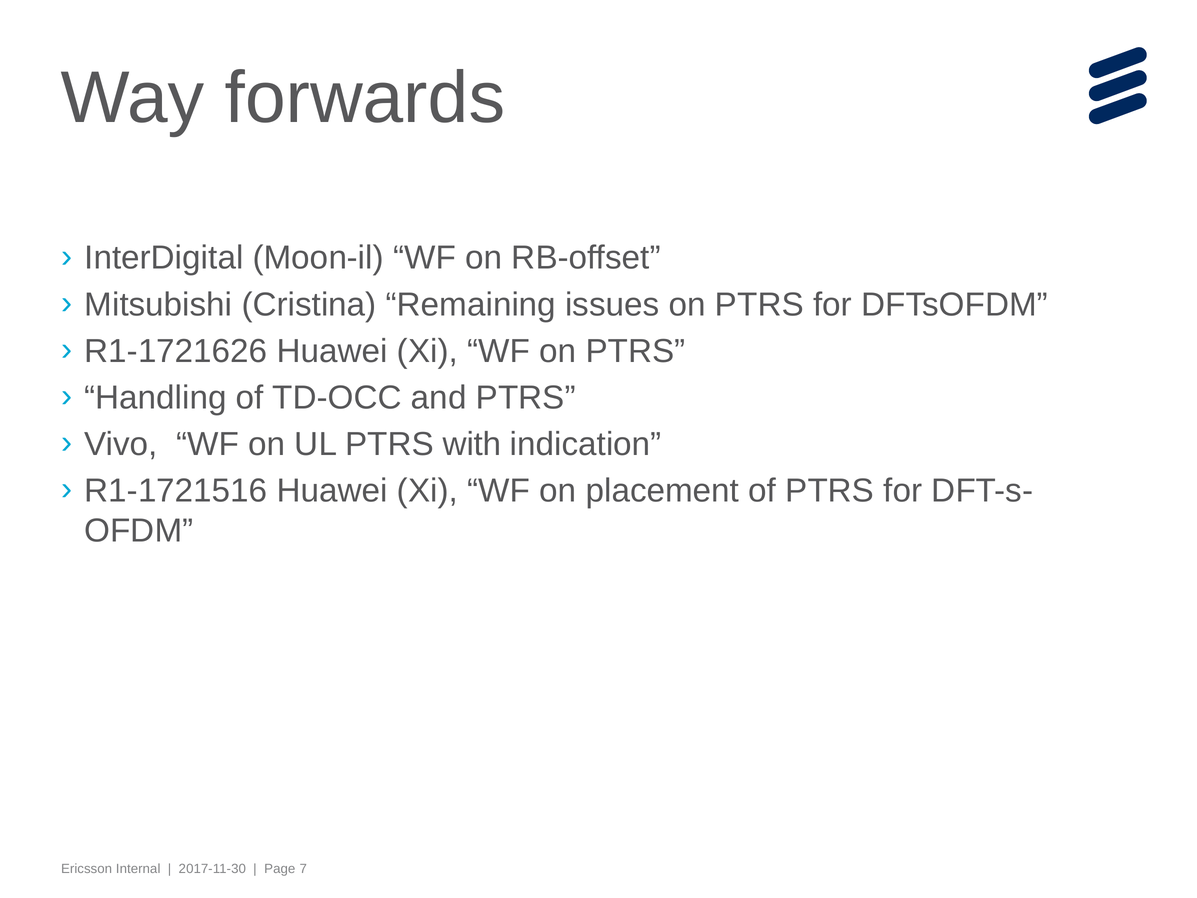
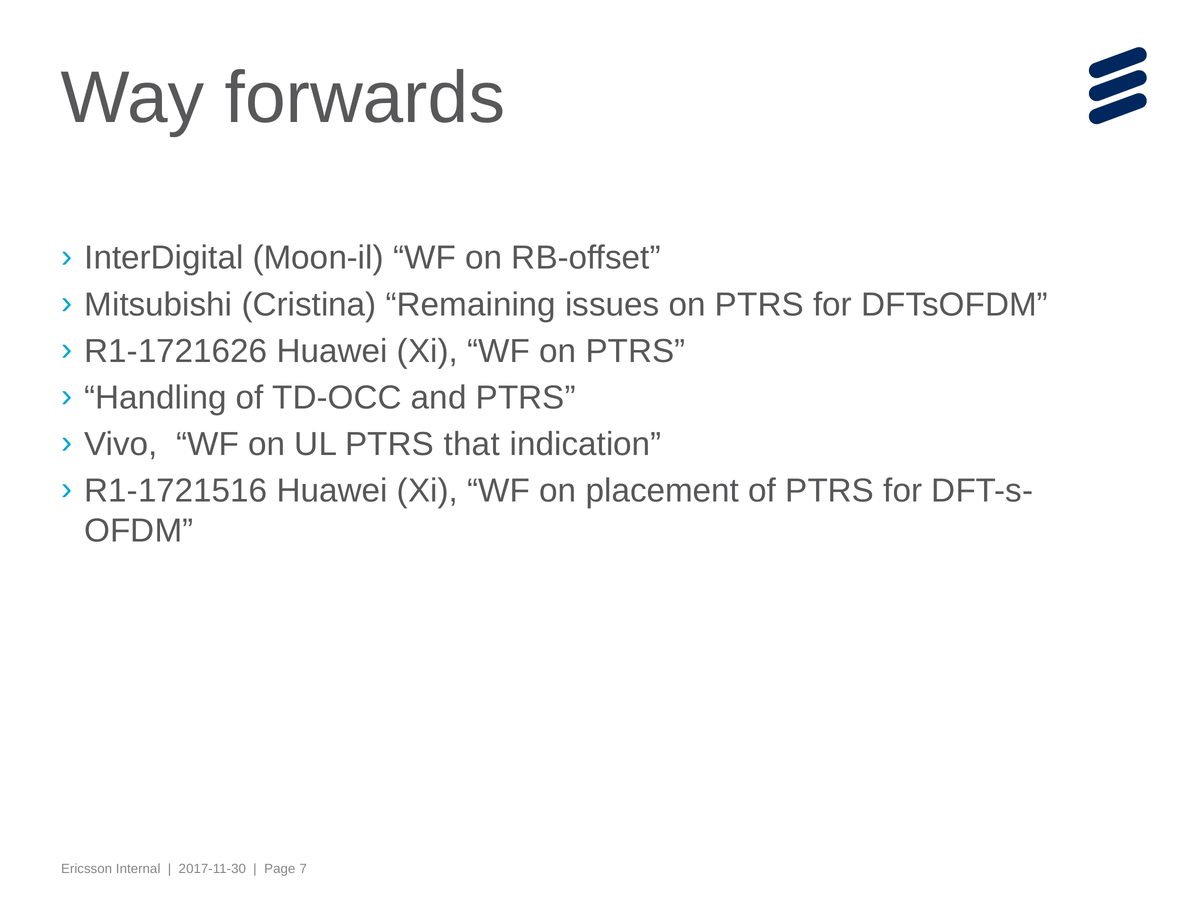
with: with -> that (472, 444)
